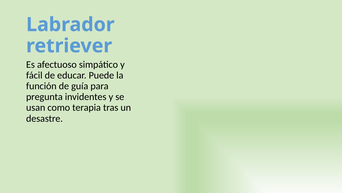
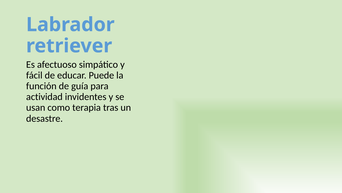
pregunta: pregunta -> actividad (44, 97)
